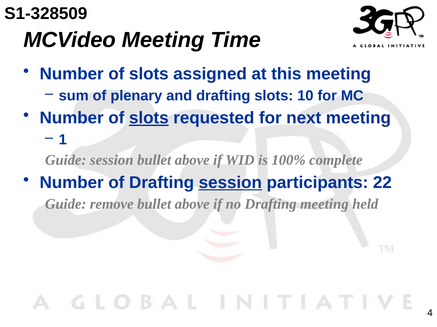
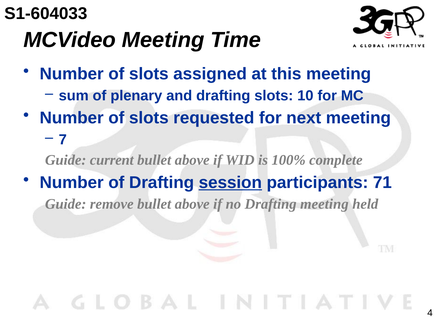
S1-328509: S1-328509 -> S1-604033 (46, 14)
slots underline: present -> none (149, 118)
1: 1 -> 7 (63, 140)
Guide session: session -> current (112, 160)
22: 22 -> 71 (382, 183)
